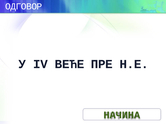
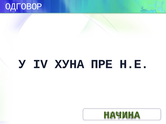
ВЕЋЕ: ВЕЋЕ -> ХУНА (69, 64)
